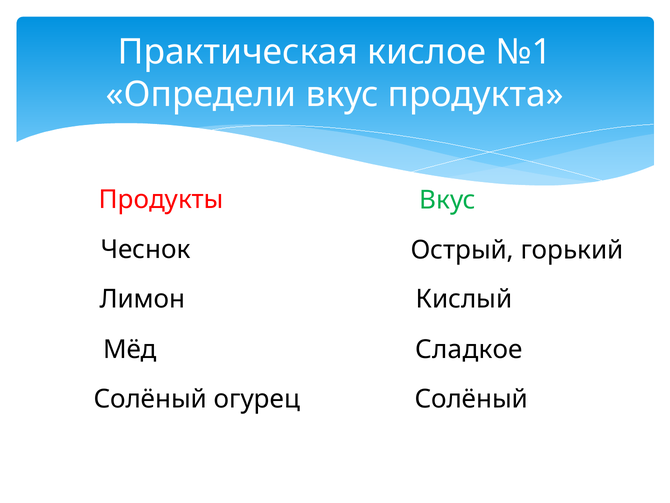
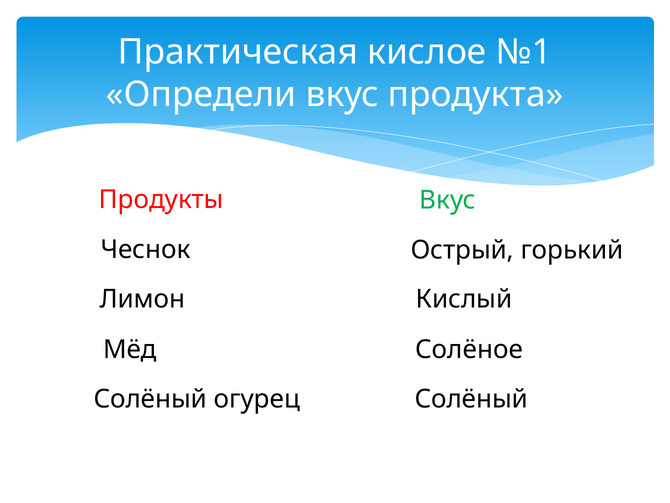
Сладкое: Сладкое -> Солёное (469, 349)
